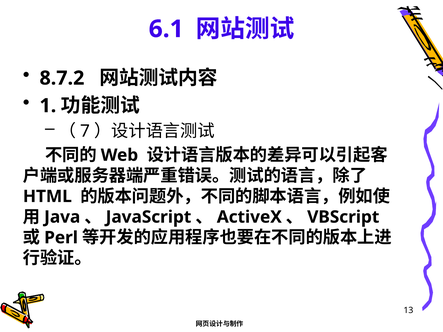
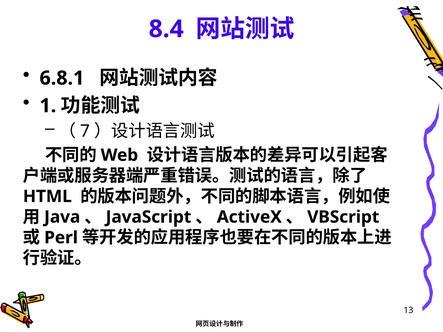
6.1: 6.1 -> 8.4 (166, 29)
8.7.2: 8.7.2 -> 6.8.1 (62, 78)
